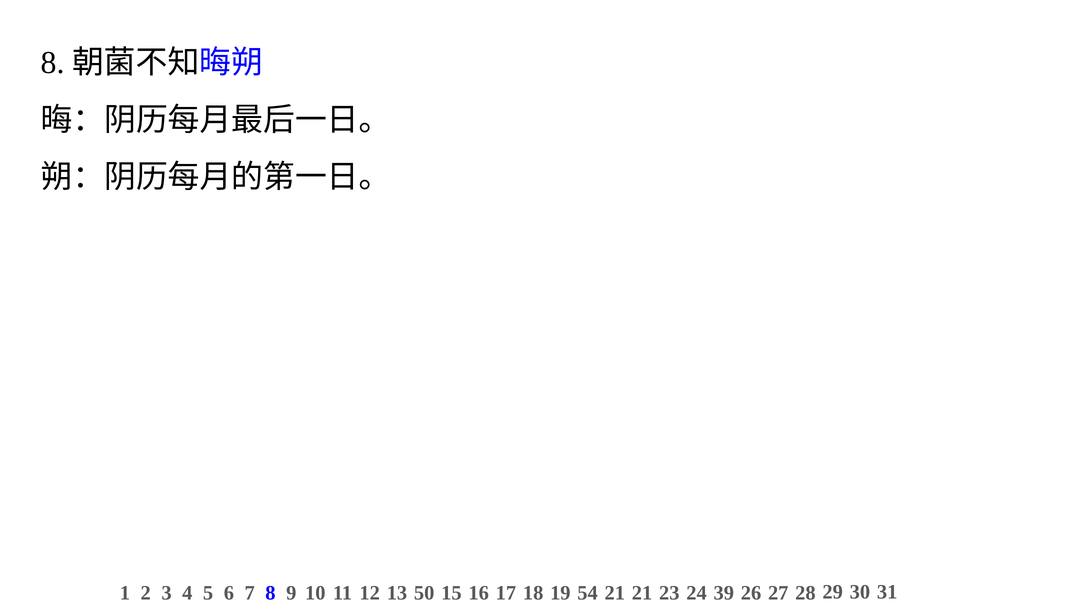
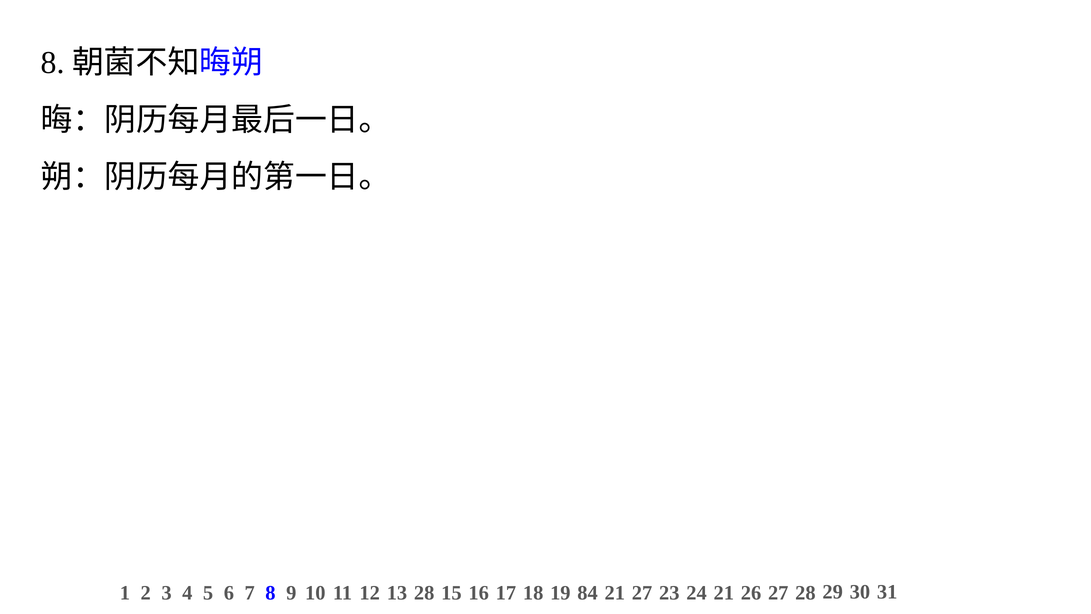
13 50: 50 -> 28 (424, 593)
54: 54 -> 84 (588, 593)
21 21: 21 -> 27 (642, 593)
24 39: 39 -> 21 (724, 593)
